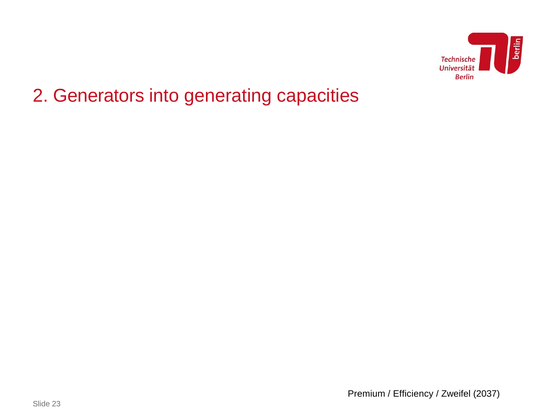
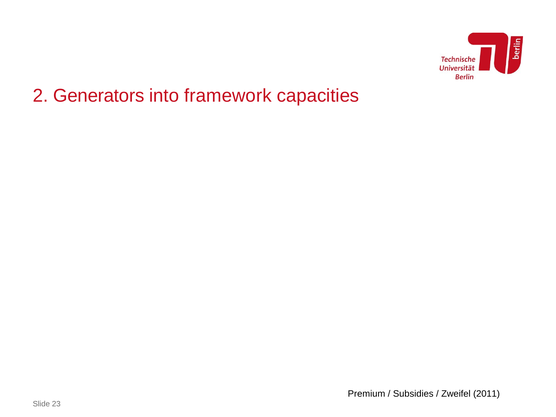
generating: generating -> framework (228, 96)
Efficiency: Efficiency -> Subsidies (413, 394)
2037: 2037 -> 2011 (487, 394)
